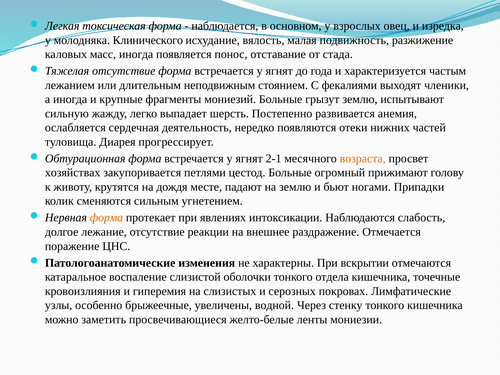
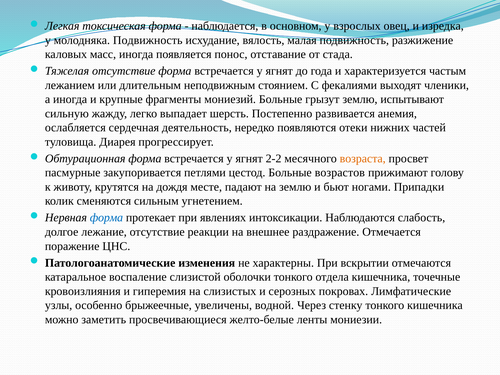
молодняка Клинического: Клинического -> Подвижность (148, 40)
2-1: 2-1 -> 2-2 (274, 159)
хозяйствах: хозяйствах -> пасмурные (73, 173)
огромный: огромный -> возрастов (340, 173)
форма colour: orange -> blue (106, 218)
